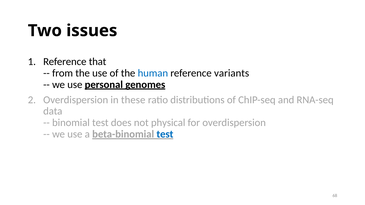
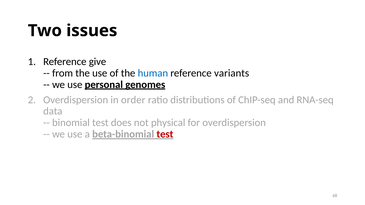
that: that -> give (98, 62)
these: these -> order (133, 100)
test colour: blue -> red (165, 134)
